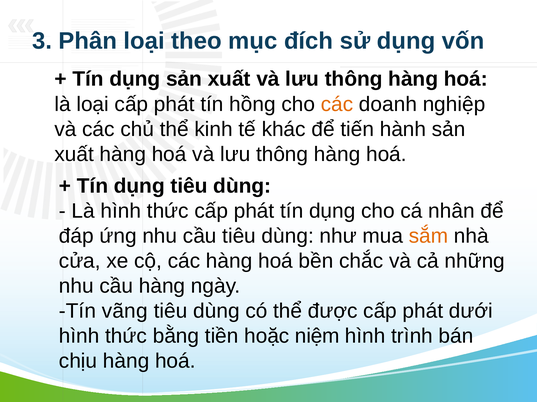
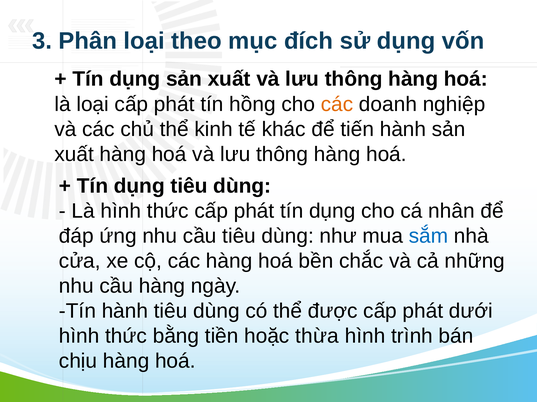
sắm colour: orange -> blue (429, 236)
Tín vãng: vãng -> hành (125, 312)
niệm: niệm -> thừa (317, 337)
